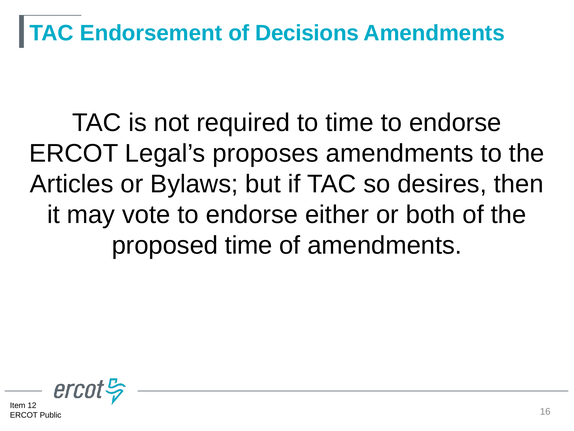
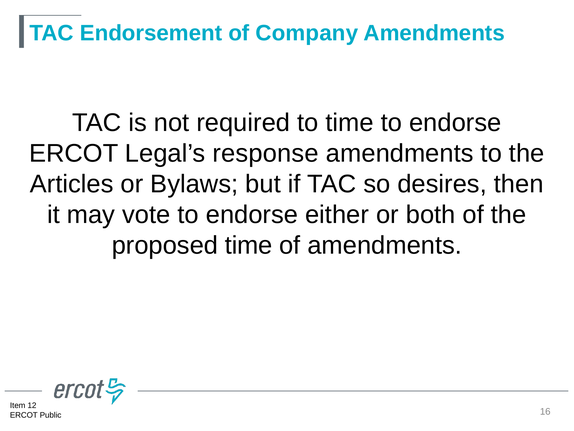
Decisions: Decisions -> Company (307, 33)
proposes: proposes -> response (266, 153)
